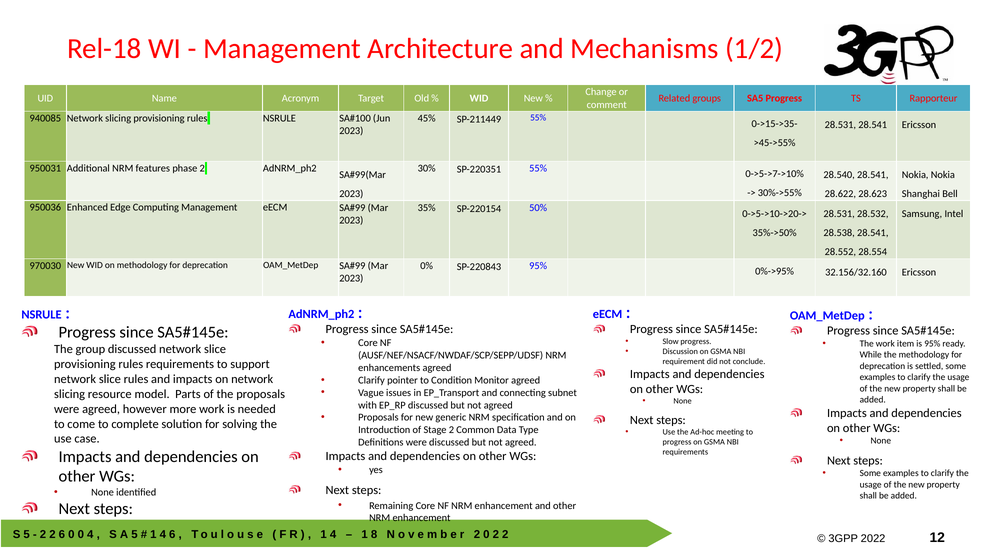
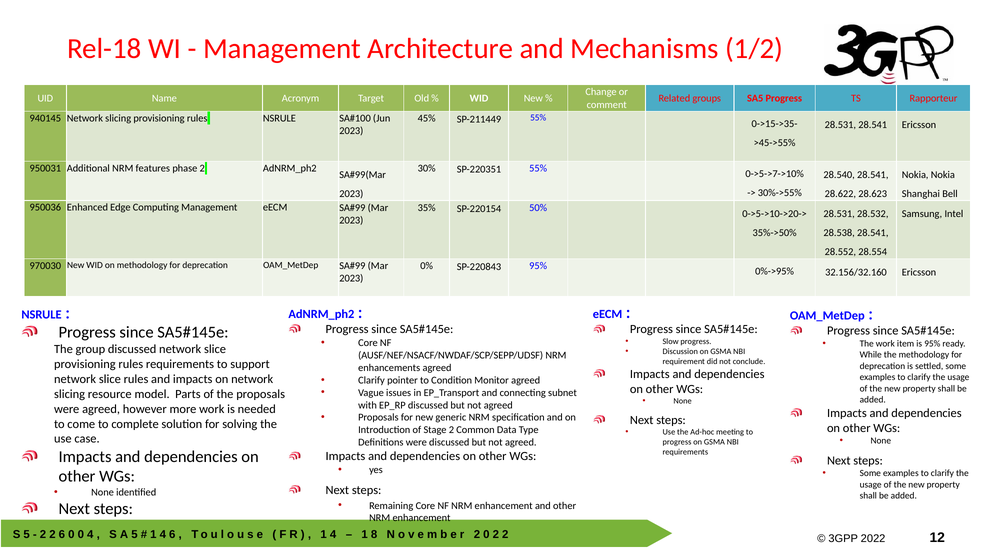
940085: 940085 -> 940145 (45, 118)
